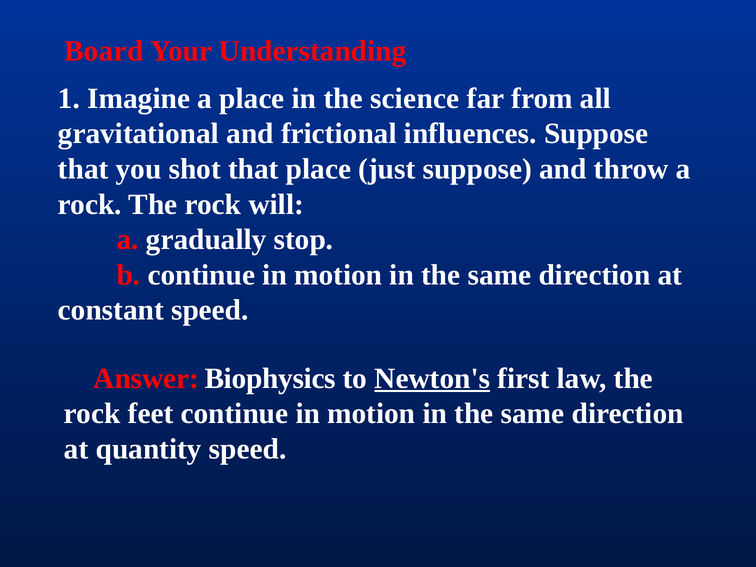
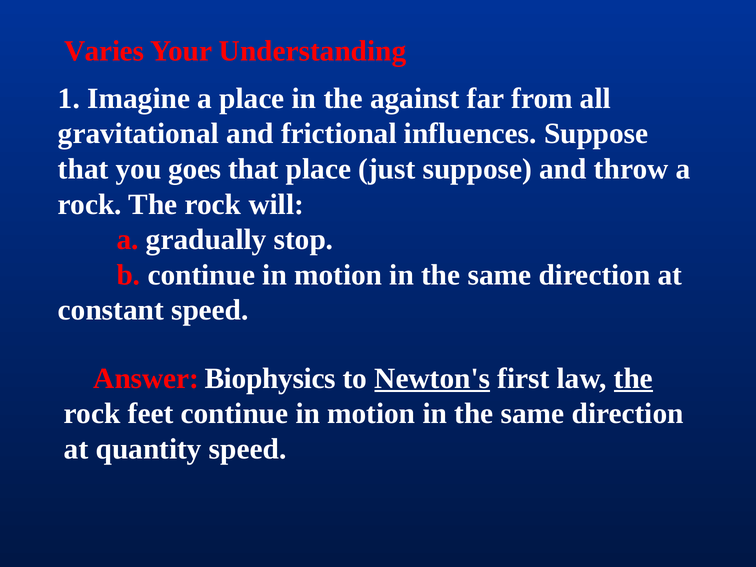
Board: Board -> Varies (104, 51)
science: science -> against (415, 98)
shot: shot -> goes (195, 169)
the underline: none -> present (633, 378)
